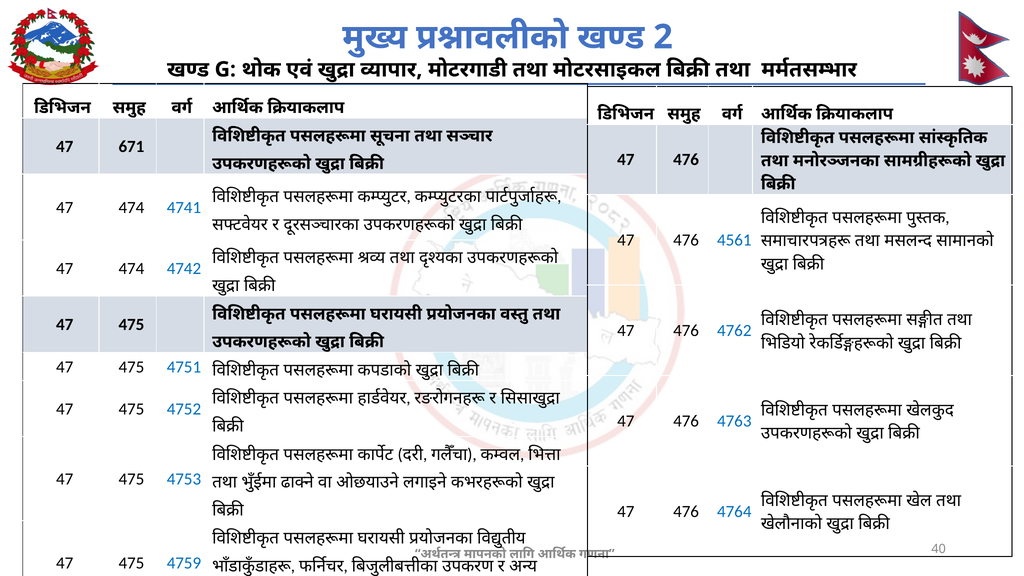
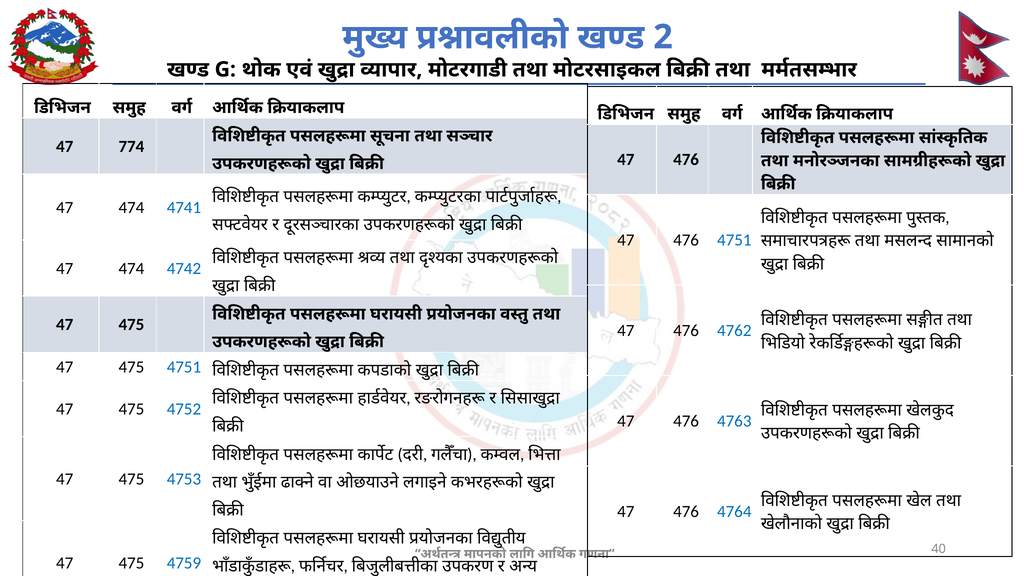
671: 671 -> 774 (131, 146)
476 4561: 4561 -> 4751 (734, 240)
